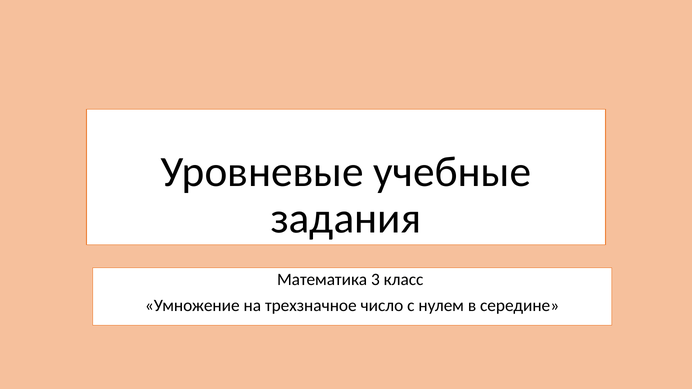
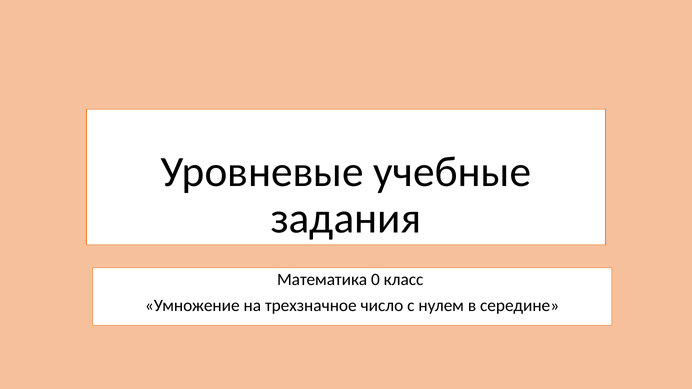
3: 3 -> 0 (375, 280)
